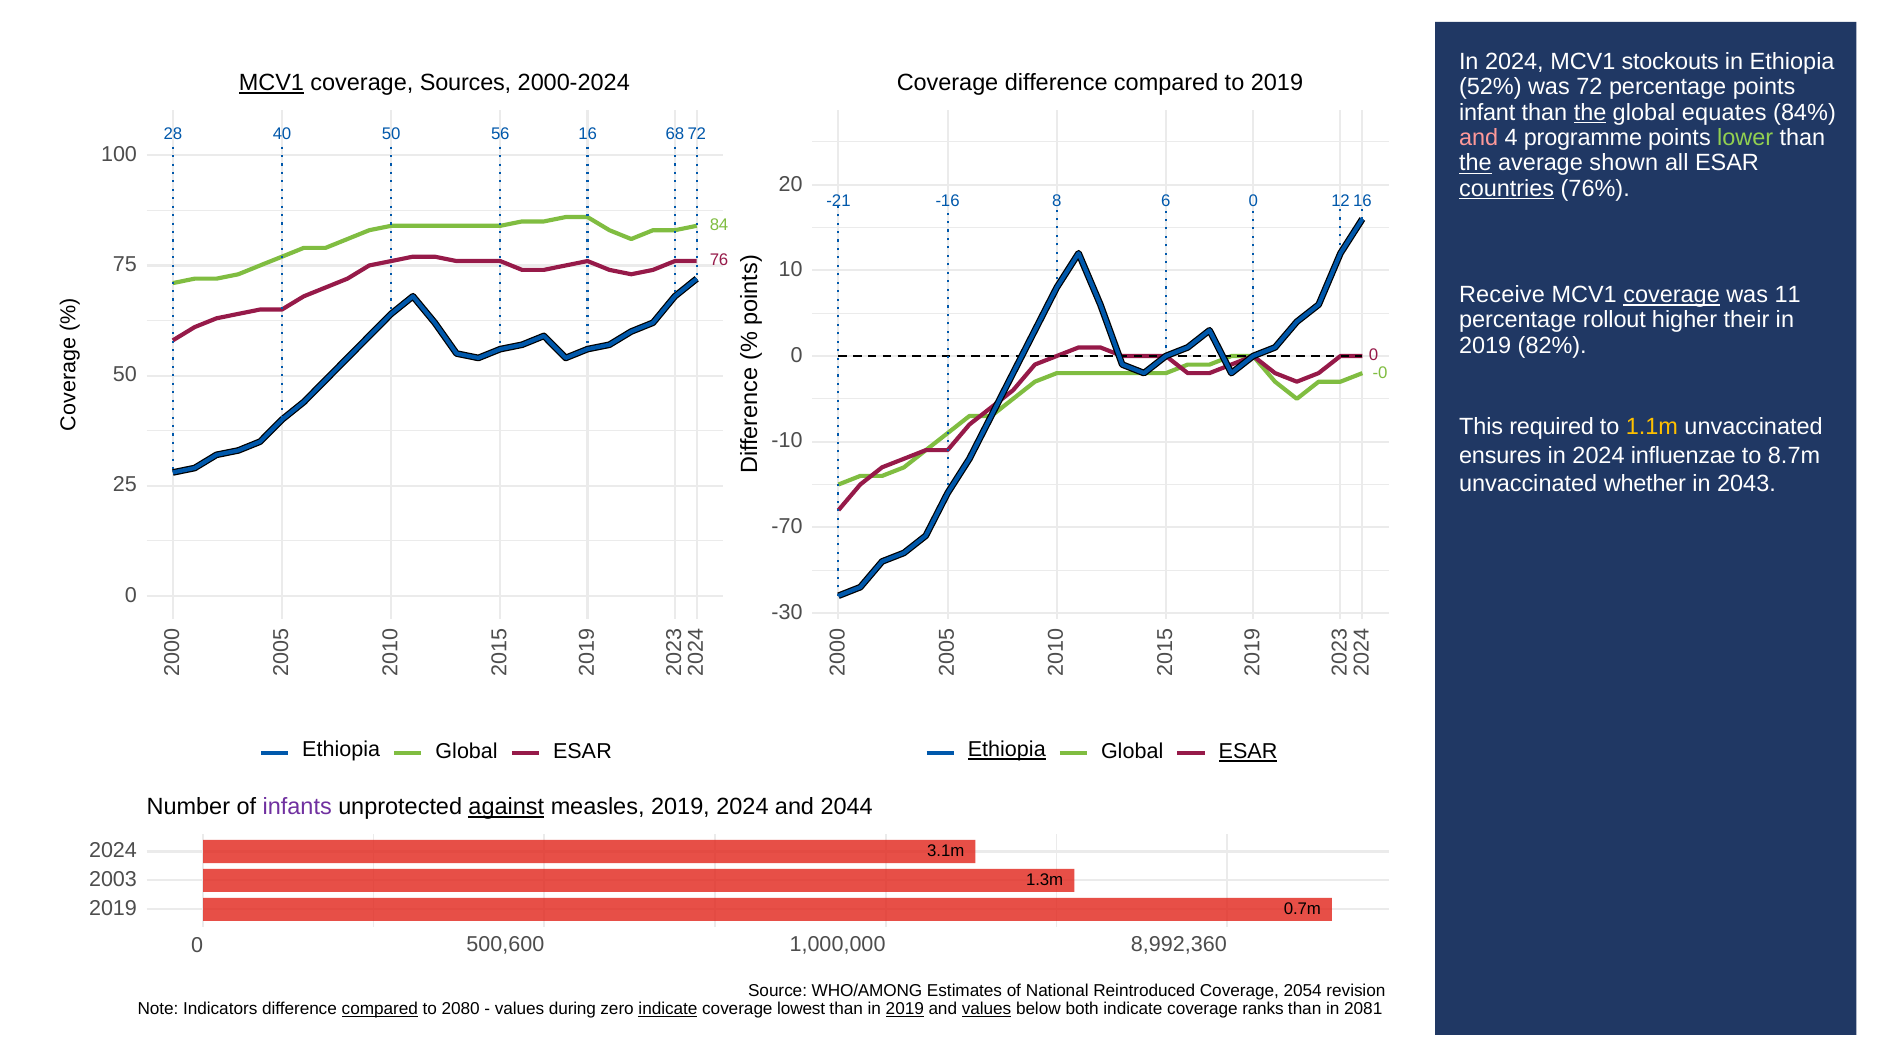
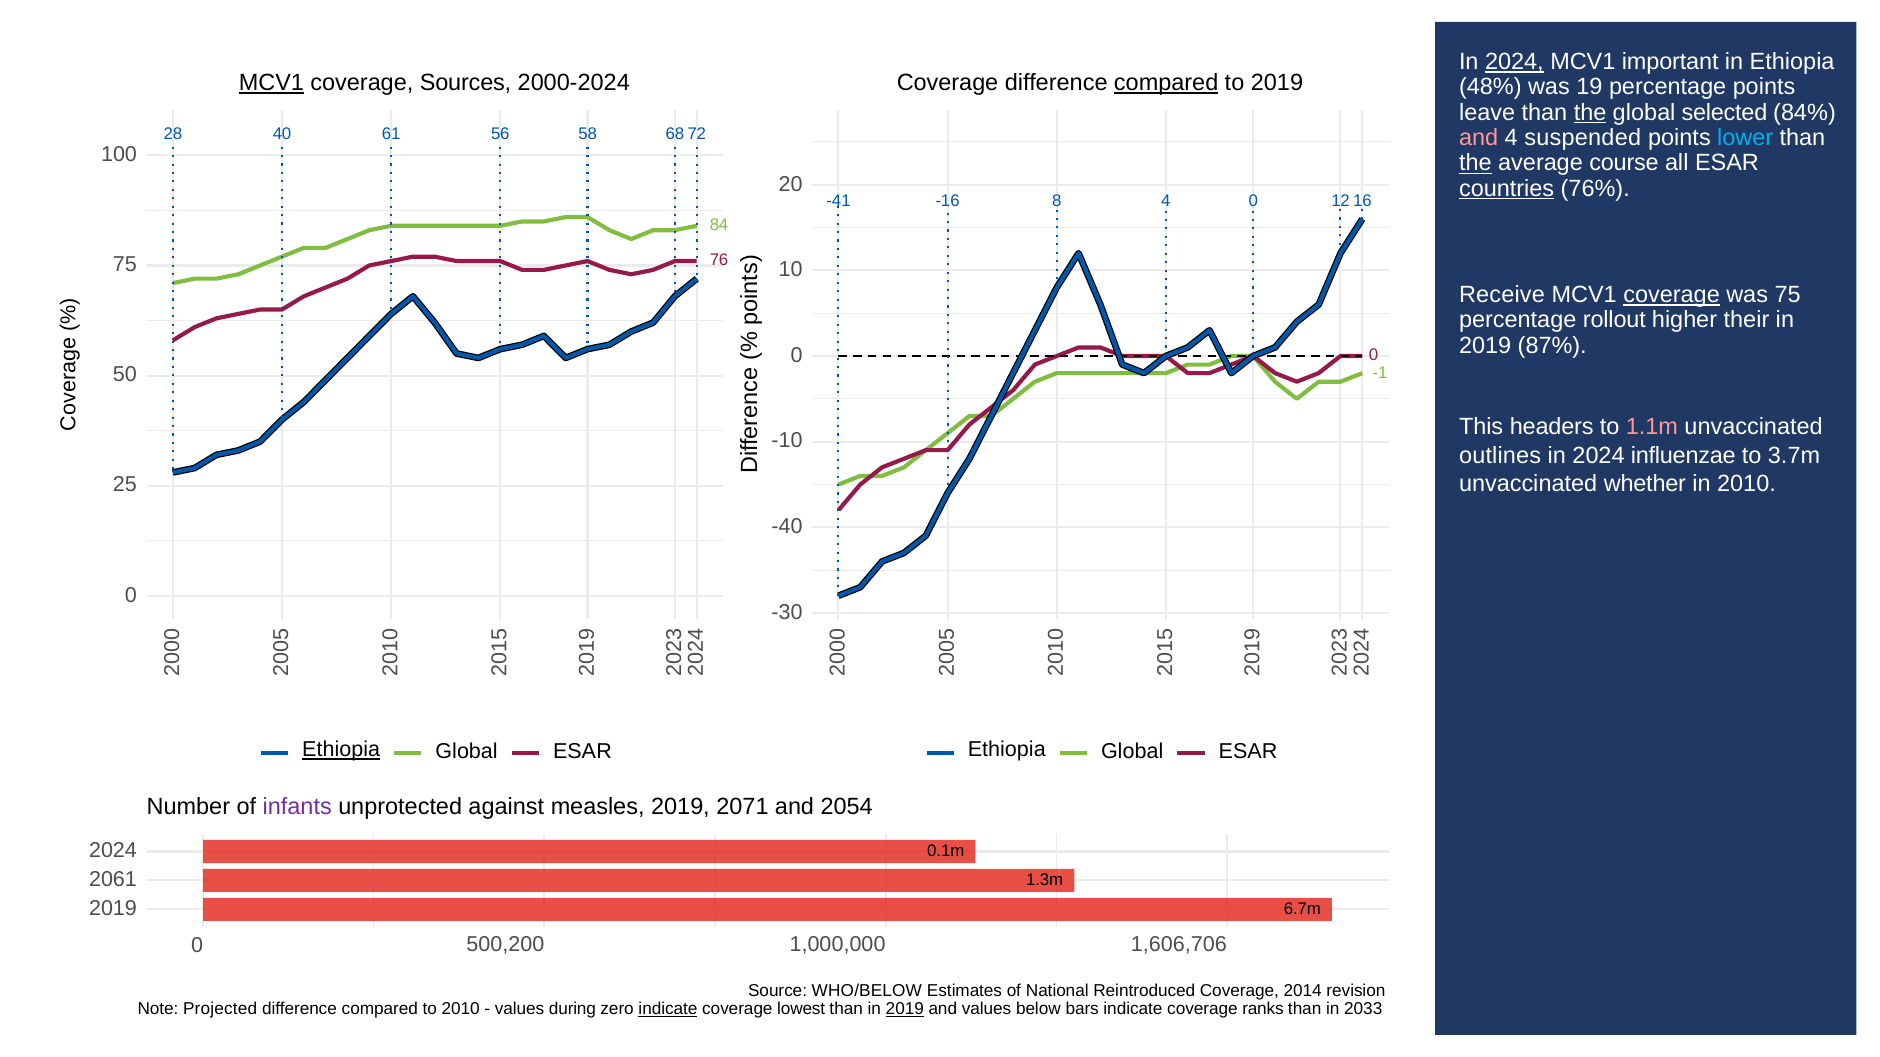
2024 underline: none -> present (1514, 62)
stockouts: stockouts -> important (1670, 62)
compared underline: none -> present (1166, 83)
52%: 52% -> 48% (1490, 87)
72: 72 -> 19 (1589, 87)
infant: infant -> leave (1487, 113)
equates: equates -> selected (1724, 113)
40 50: 50 -> 61 (391, 134)
16: 16 -> 58 (588, 134)
programme: programme -> suspended (1583, 138)
lower colour: light green -> light blue (1745, 138)
shown: shown -> course (1624, 163)
-21: -21 -> -41 (839, 201)
8 6: 6 -> 4 (1166, 201)
was 11: 11 -> 75 (1788, 295)
82%: 82% -> 87% (1552, 346)
-0: -0 -> -1 (1380, 373)
required: required -> headers (1552, 427)
1.1m colour: yellow -> pink (1652, 427)
ensures: ensures -> outlines (1500, 455)
8.7m: 8.7m -> 3.7m (1794, 455)
in 2043: 2043 -> 2010 (1746, 484)
-70: -70 -> -40 (787, 527)
Ethiopia underline: none -> present (341, 750)
Ethiopia underline: present -> none (1007, 750)
ESAR underline: present -> none (1248, 752)
against underline: present -> none (506, 807)
2019 2024: 2024 -> 2071 (742, 807)
2044: 2044 -> 2054 (847, 807)
3.1m: 3.1m -> 0.1m (946, 851)
2003: 2003 -> 2061 (113, 880)
0.7m: 0.7m -> 6.7m (1302, 909)
500,600: 500,600 -> 500,200 (505, 944)
8,992,360: 8,992,360 -> 1,606,706 (1179, 944)
WHO/AMONG: WHO/AMONG -> WHO/BELOW (867, 991)
2054: 2054 -> 2014 (1303, 991)
Indicators: Indicators -> Projected (220, 1010)
compared underline: present -> none (380, 1010)
to 2080: 2080 -> 2010 (461, 1010)
values underline: present -> none (987, 1010)
both: both -> bars (1082, 1010)
2081: 2081 -> 2033 (1363, 1010)
